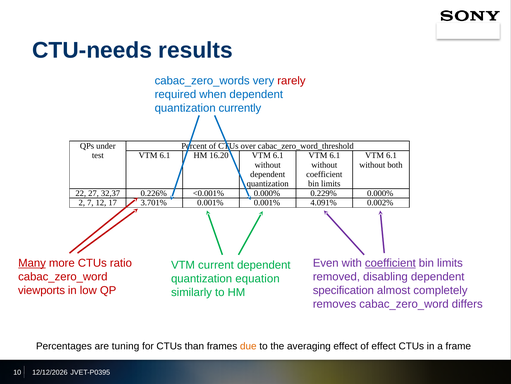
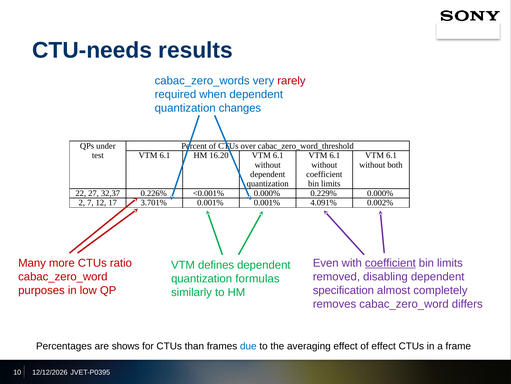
currently: currently -> changes (240, 108)
Many underline: present -> none (32, 263)
current: current -> defines (216, 264)
equation: equation -> formulas (258, 278)
viewports: viewports -> purposes (41, 290)
tuning: tuning -> shows (126, 346)
due colour: orange -> blue (248, 346)
